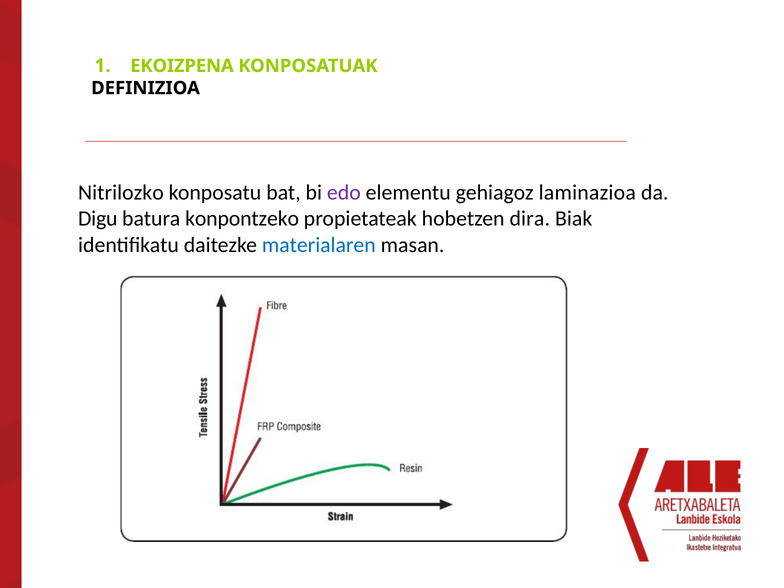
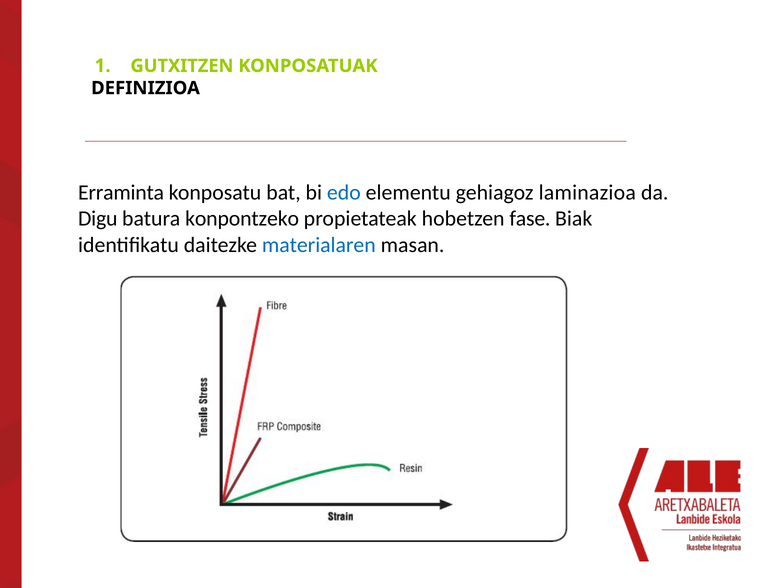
EKOIZPENA: EKOIZPENA -> GUTXITZEN (182, 66)
Nitrilozko: Nitrilozko -> Erraminta (121, 193)
edo colour: purple -> blue (344, 193)
dira: dira -> fase (530, 219)
